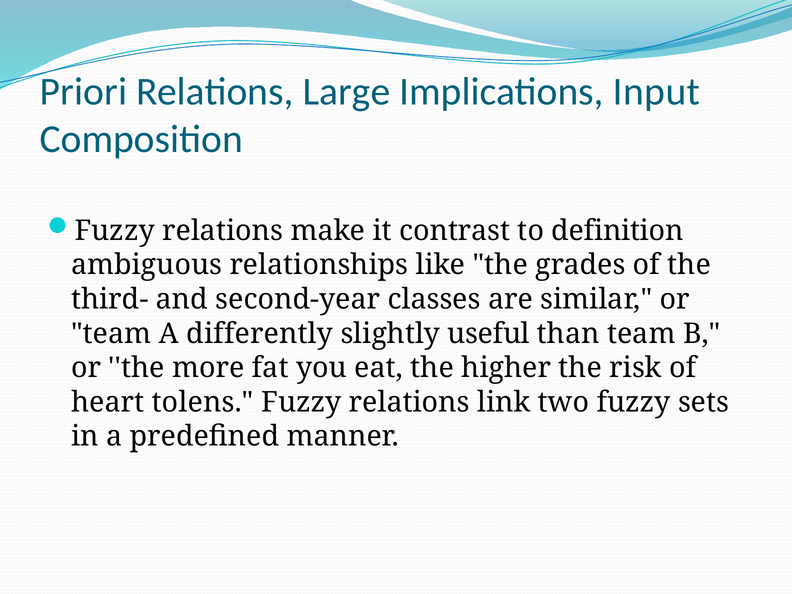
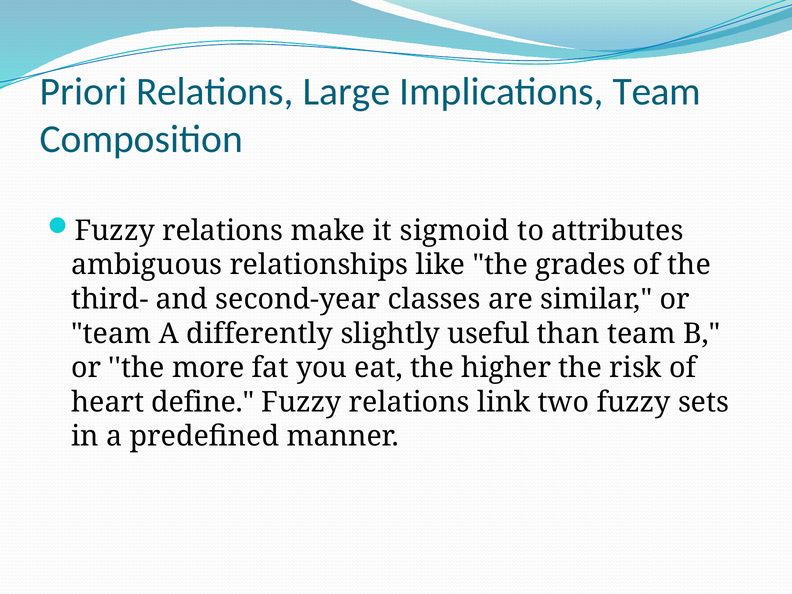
Implications Input: Input -> Team (657, 91)
contrast: contrast -> sigmoid (455, 231)
definition: definition -> attributes (617, 231)
tolens: tolens -> define (203, 402)
